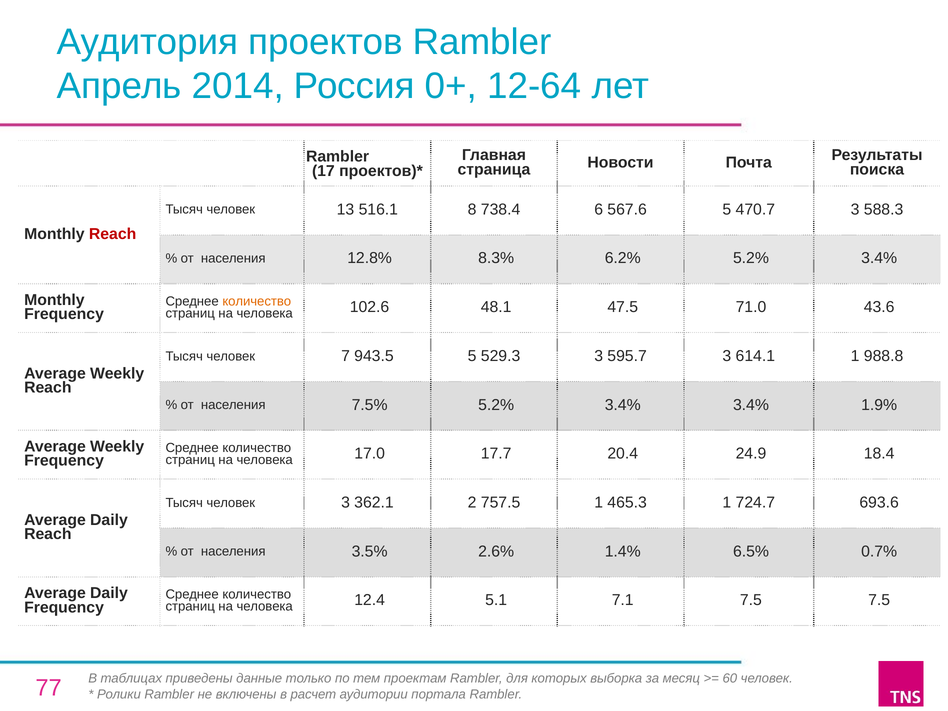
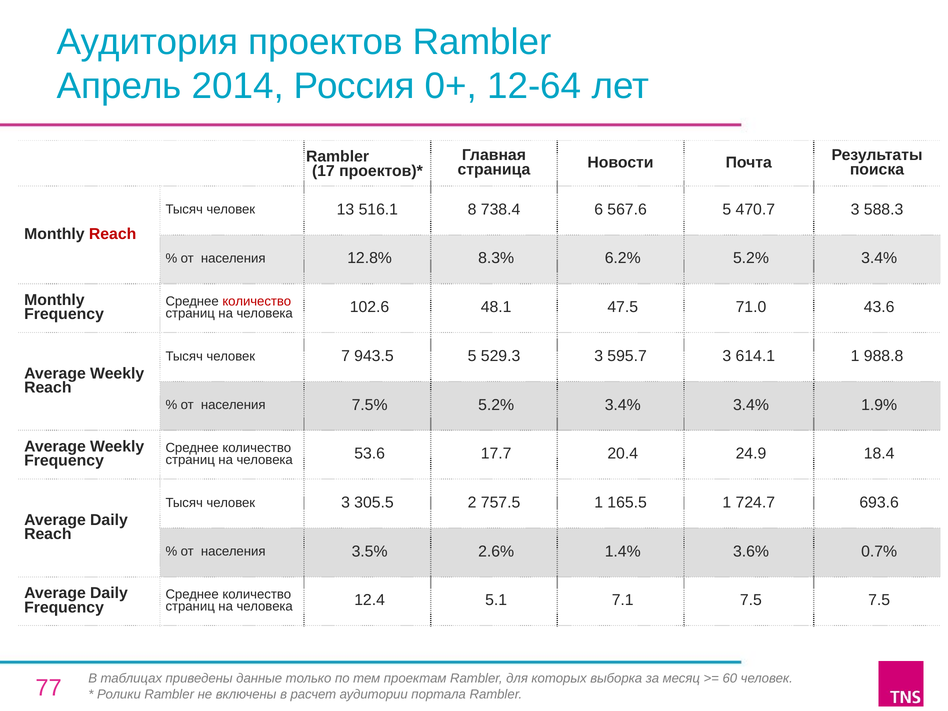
количество colour: orange -> red (257, 301)
17.0: 17.0 -> 53.6 (370, 454)
362.1: 362.1 -> 305.5 (374, 503)
465.3: 465.3 -> 165.5 (627, 503)
6.5%: 6.5% -> 3.6% (751, 551)
